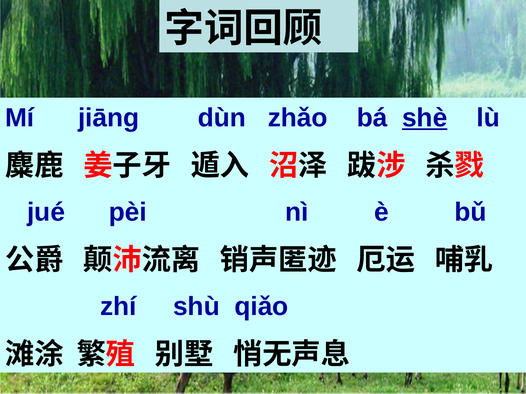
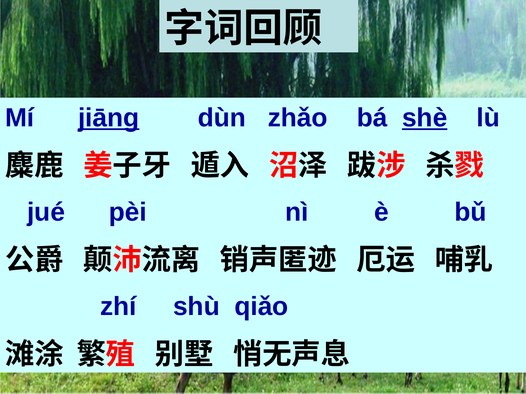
jiāng underline: none -> present (109, 118)
